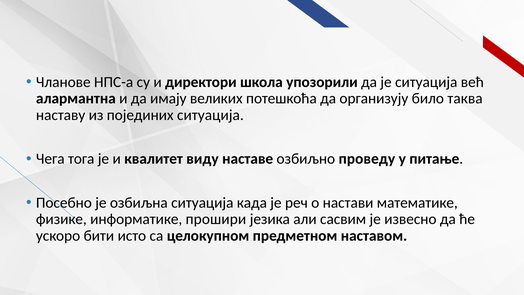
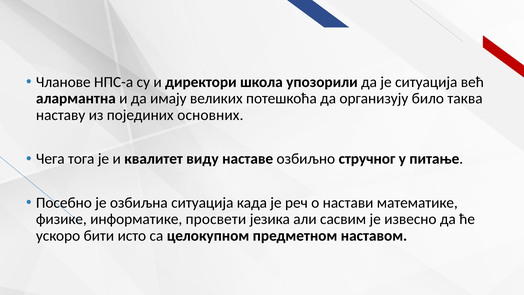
појединих ситуација: ситуација -> основних (210, 115)
проведу: проведу -> стручног (367, 159)
прошири: прошири -> просвети (216, 219)
